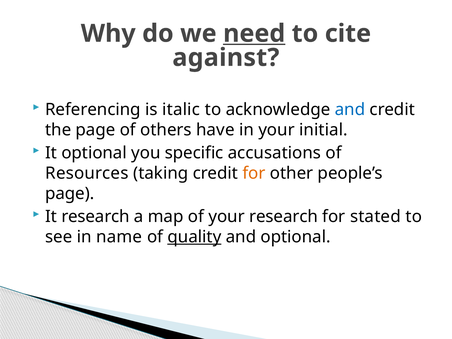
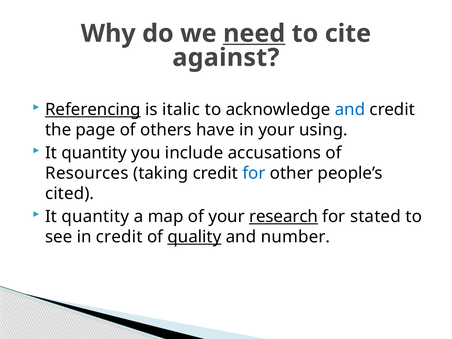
Referencing underline: none -> present (93, 110)
initial: initial -> using (323, 130)
optional: optional -> quantity (94, 153)
specific: specific -> include (194, 153)
for colour: orange -> blue (254, 173)
page: page -> cited (70, 194)
research: research -> quantity (95, 216)
research underline: none -> present (284, 216)
in name: name -> credit (119, 237)
and optional: optional -> number (295, 237)
